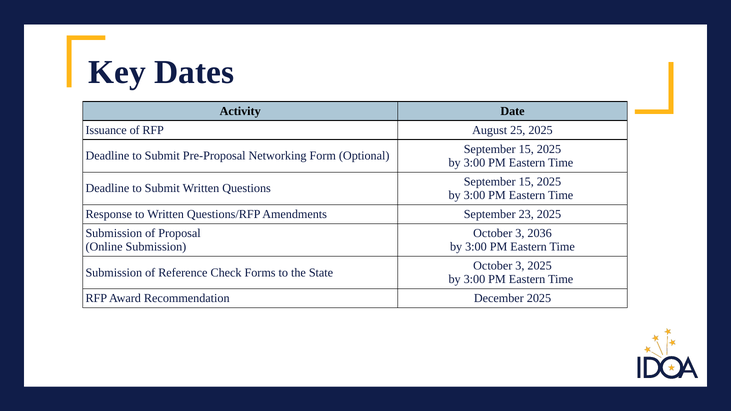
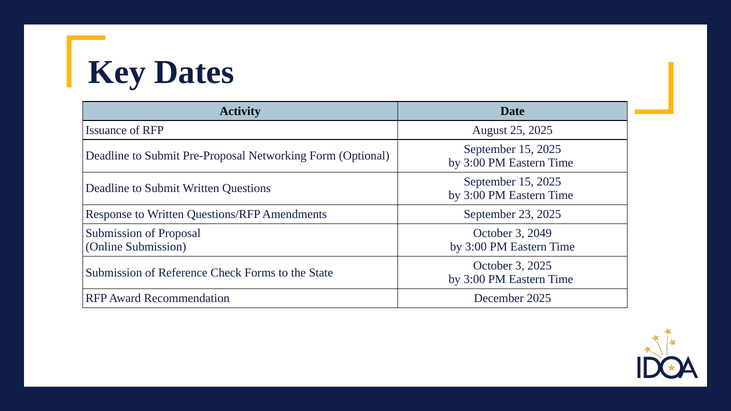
2036: 2036 -> 2049 (540, 233)
